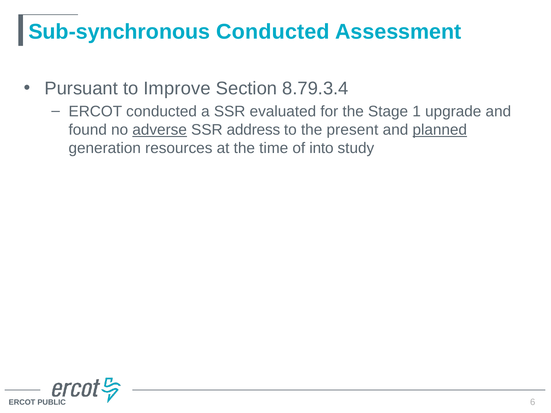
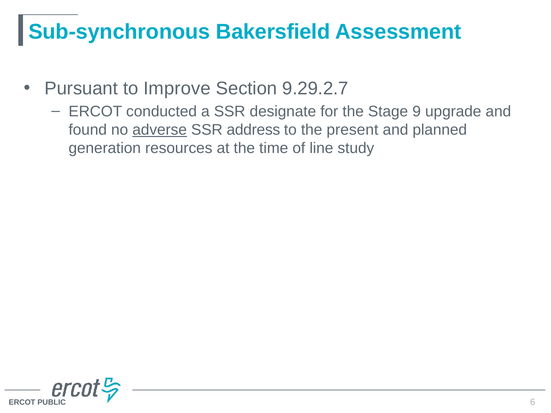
Sub-synchronous Conducted: Conducted -> Bakersfield (273, 32)
8.79.3.4: 8.79.3.4 -> 9.29.2.7 (315, 88)
evaluated: evaluated -> designate (283, 112)
1: 1 -> 9 (417, 112)
planned underline: present -> none (440, 130)
into: into -> line (321, 148)
